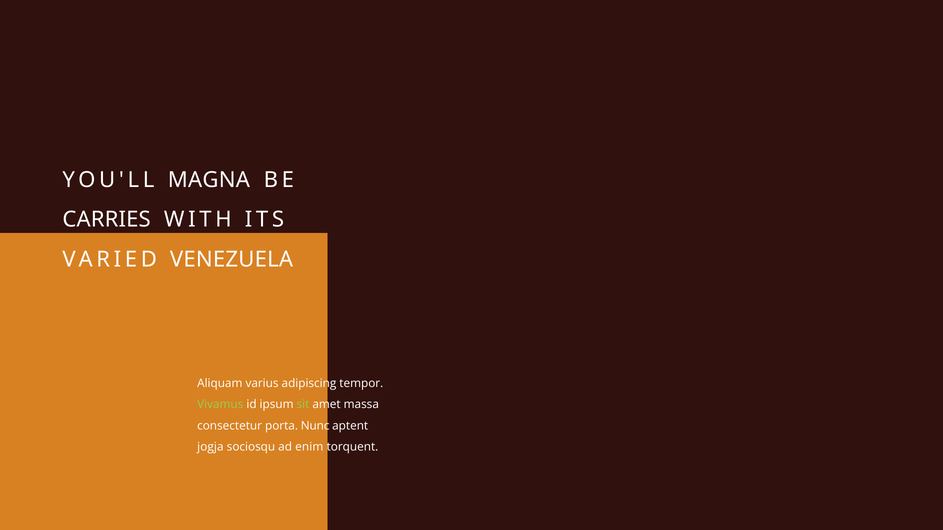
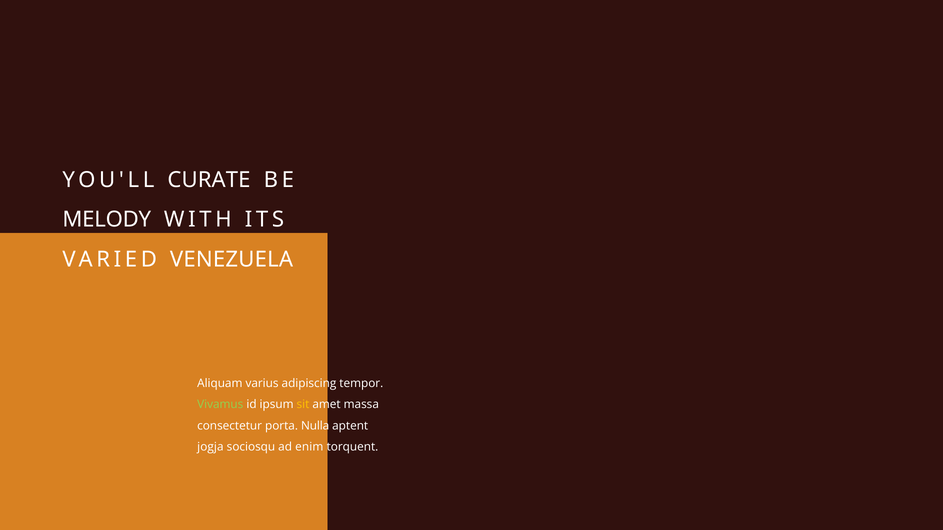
MAGNA: MAGNA -> CURATE (209, 180)
CARRIES: CARRIES -> MELODY (107, 220)
sit colour: light green -> yellow (303, 405)
Nunc: Nunc -> Nulla (315, 426)
